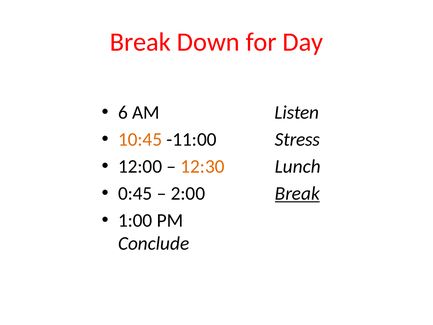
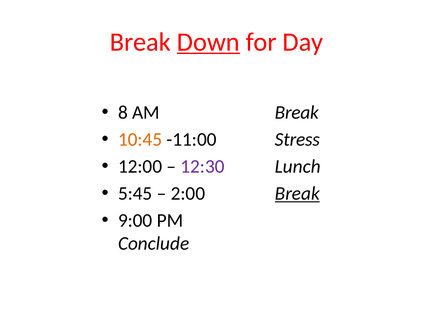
Down underline: none -> present (208, 42)
6: 6 -> 8 (123, 112)
AM Listen: Listen -> Break (297, 112)
12:30 colour: orange -> purple (202, 166)
0:45: 0:45 -> 5:45 (135, 193)
1:00: 1:00 -> 9:00 (135, 220)
